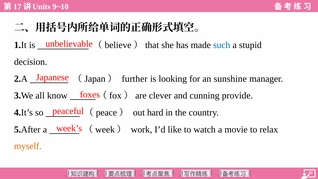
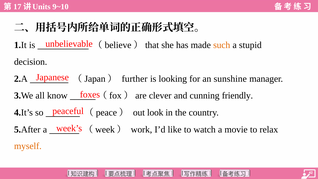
such colour: blue -> orange (222, 45)
provide: provide -> friendly (237, 96)
hard: hard -> look (155, 112)
